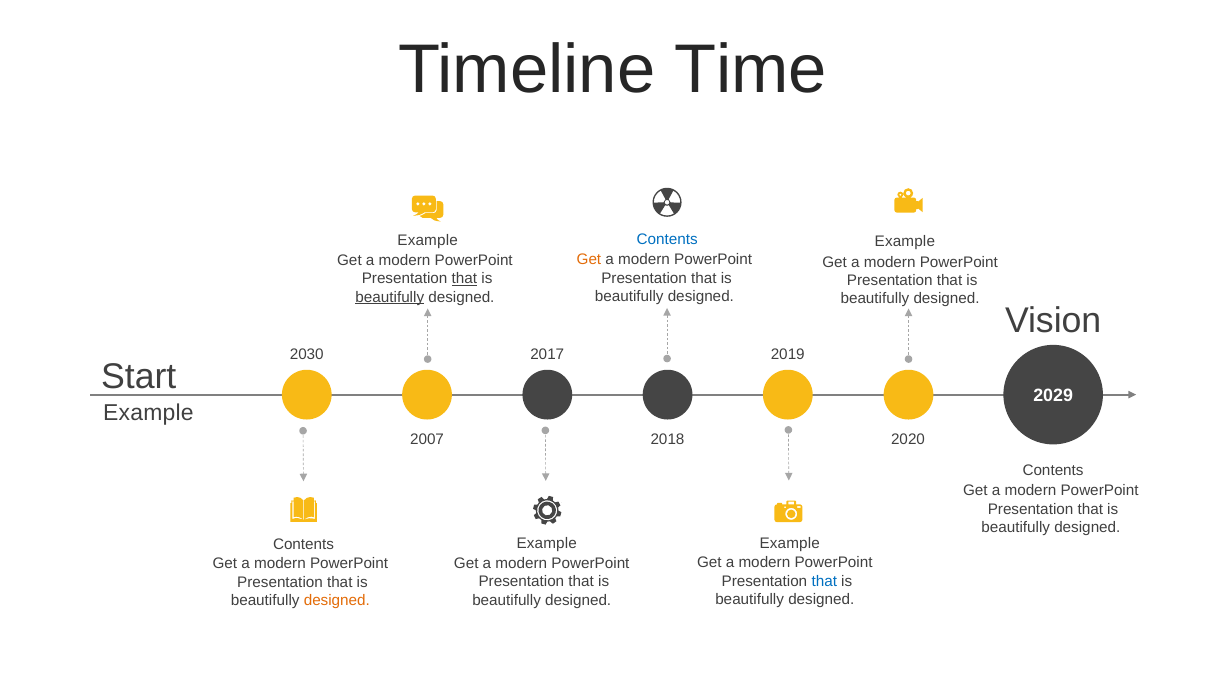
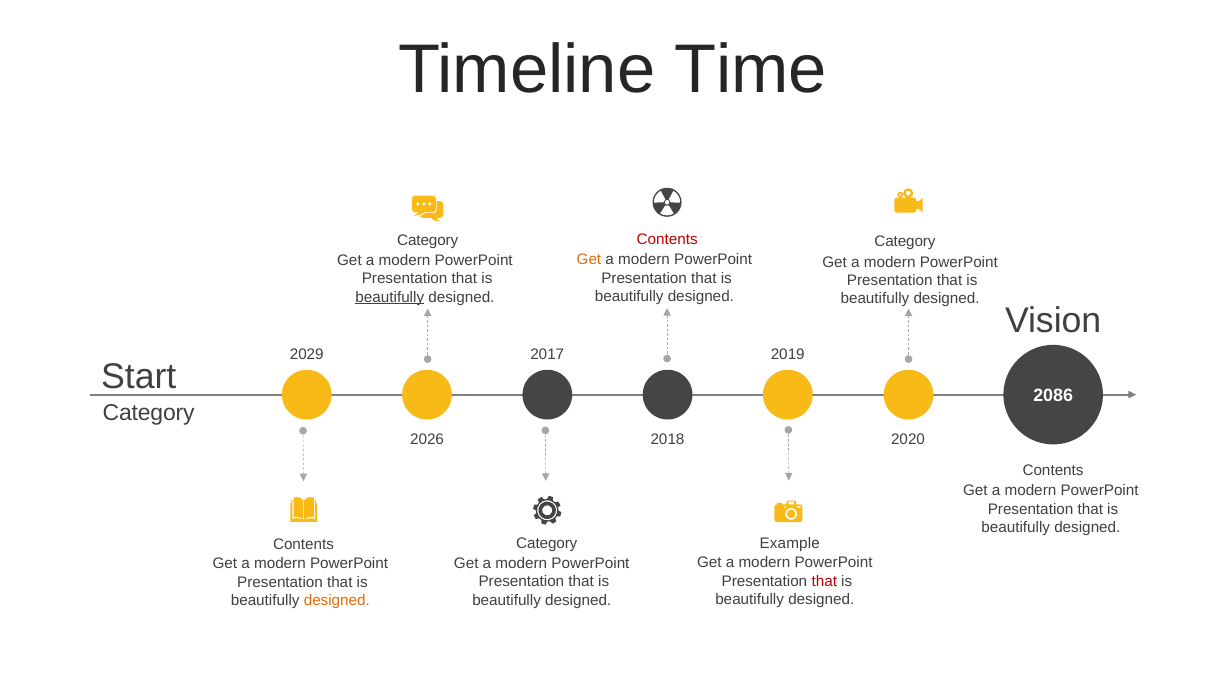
Contents colour: blue -> red (667, 239)
Example: Example -> Category (428, 240)
Example: Example -> Category (905, 242)
that underline: present -> none (464, 279)
2030: 2030 -> 2029 (307, 354)
2029: 2029 -> 2086 (1053, 395)
Example: Example -> Category (149, 413)
2007: 2007 -> 2026 (427, 439)
Example: Example -> Category (547, 544)
that colour: blue -> red (824, 581)
